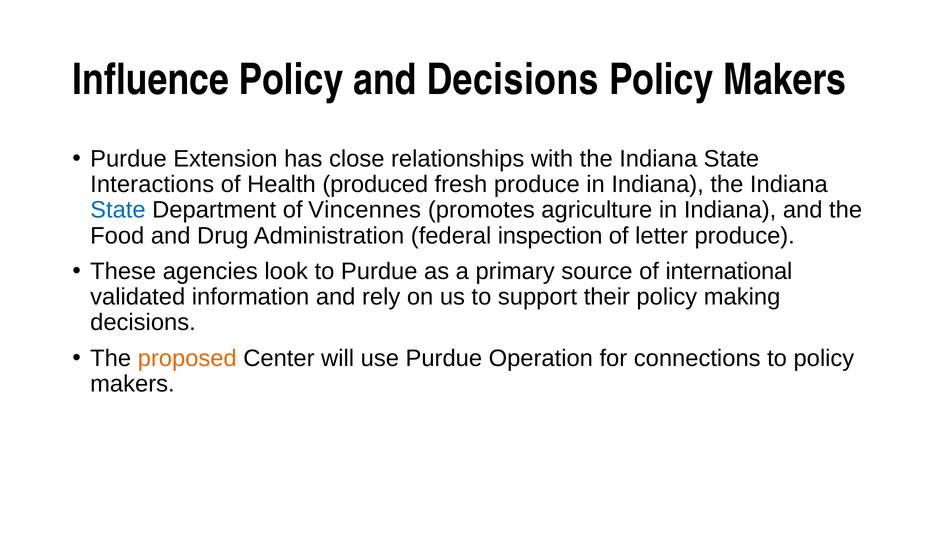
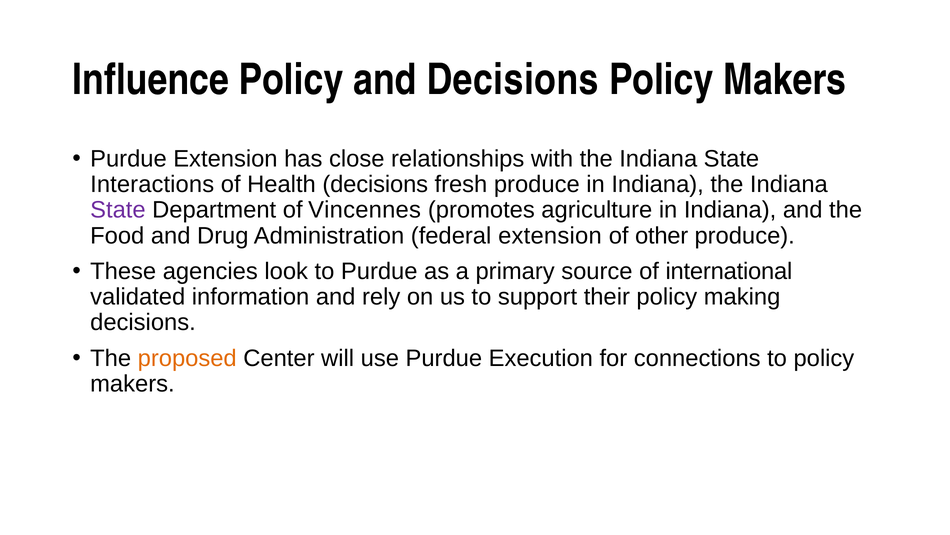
Health produced: produced -> decisions (375, 184)
State colour: blue -> purple (118, 210)
federal inspection: inspection -> extension (550, 235)
letter: letter -> other (662, 235)
Operation: Operation -> Execution (541, 358)
